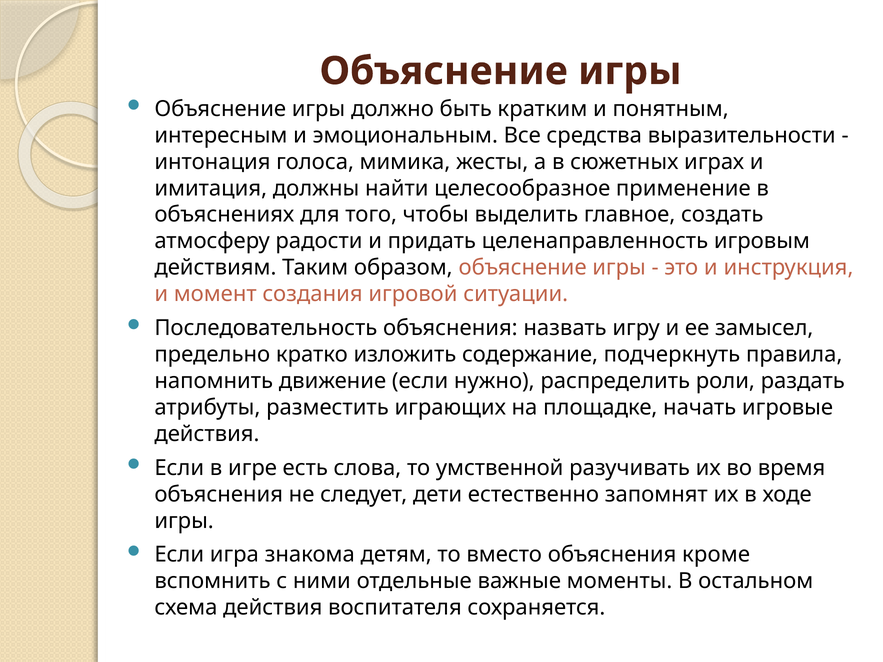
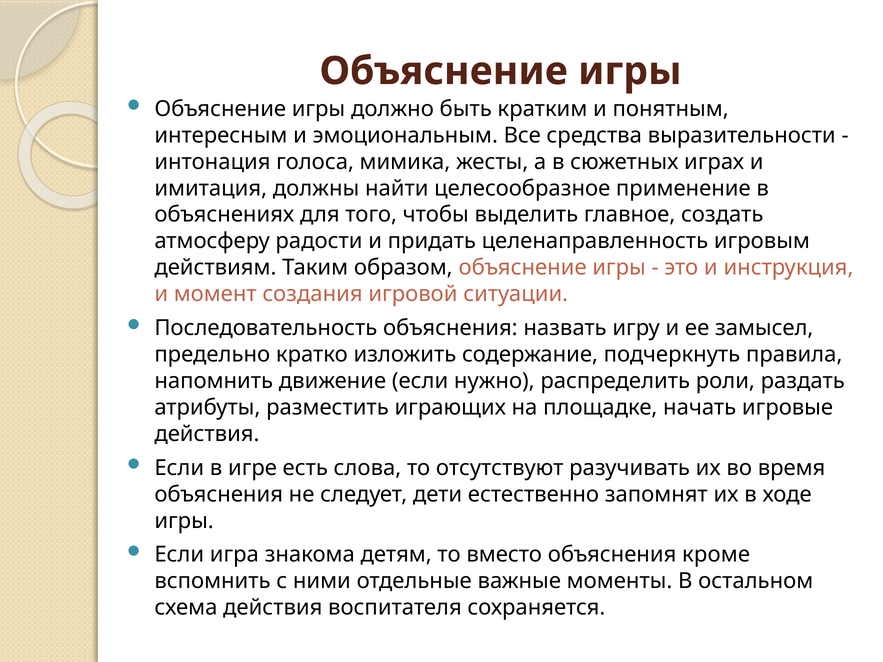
умственной: умственной -> отсутствуют (500, 468)
